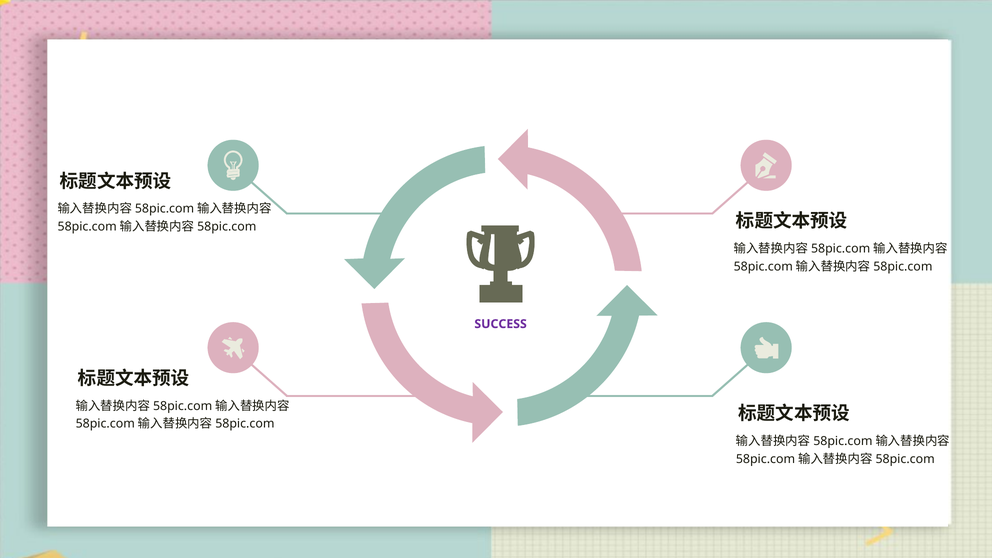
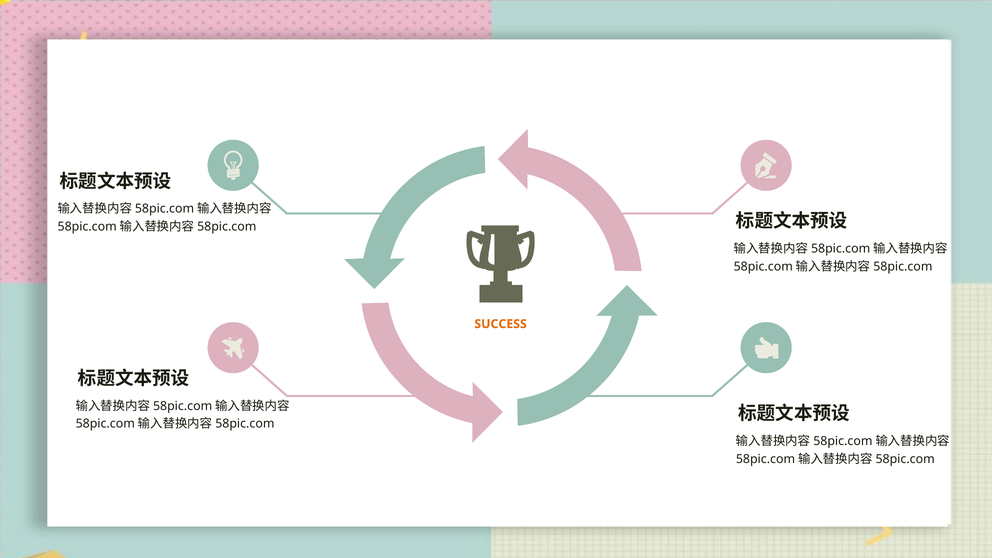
SUCCESS colour: purple -> orange (501, 324)
